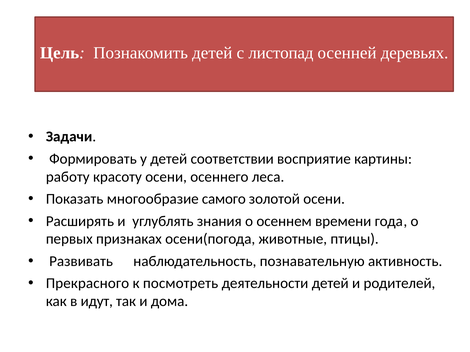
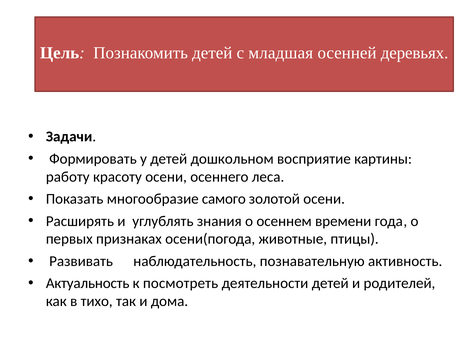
листопад: листопад -> младшая (281, 53)
соответствии: соответствии -> дошкольном (232, 159)
Прекрасного: Прекрасного -> Актуальность (88, 284)
идут: идут -> тихо (97, 302)
